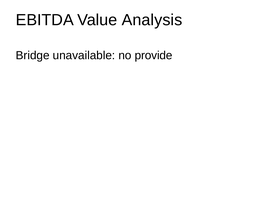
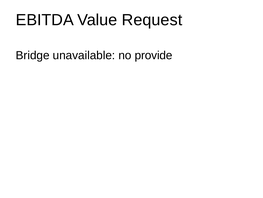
Analysis: Analysis -> Request (152, 20)
